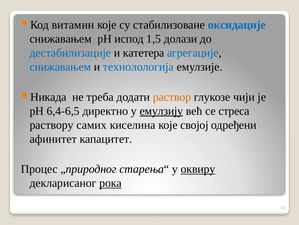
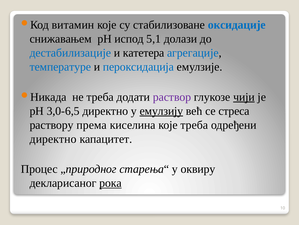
1,5: 1,5 -> 5,1 (154, 39)
снижавањем: снижавањем -> температуре (60, 67)
технолологија: технолологија -> пероксидација (138, 67)
раствор colour: orange -> purple (172, 97)
чији underline: none -> present (244, 97)
6,4-6,5: 6,4-6,5 -> 3,0-6,5 (63, 111)
самих: самих -> према (92, 125)
које својој: својој -> треба (194, 125)
афинитет: афинитет -> директно (53, 139)
оквиру underline: present -> none (198, 169)
